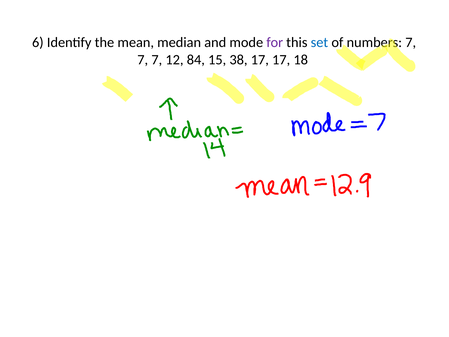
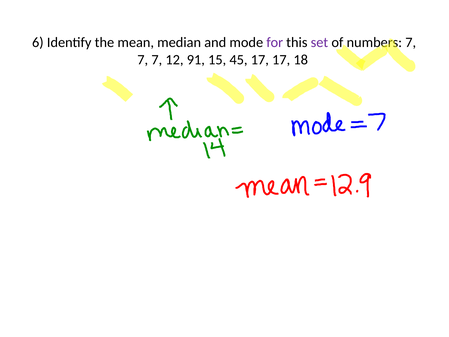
set colour: blue -> purple (319, 43)
84: 84 -> 91 (196, 60)
38: 38 -> 45 (239, 60)
